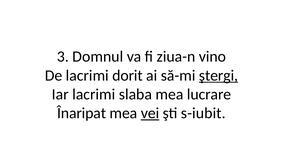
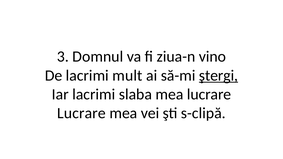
dorit: dorit -> mult (127, 76)
Înaripat: Înaripat -> Lucrare (81, 113)
vei underline: present -> none (150, 113)
s-iubit: s-iubit -> s-clipă (203, 113)
